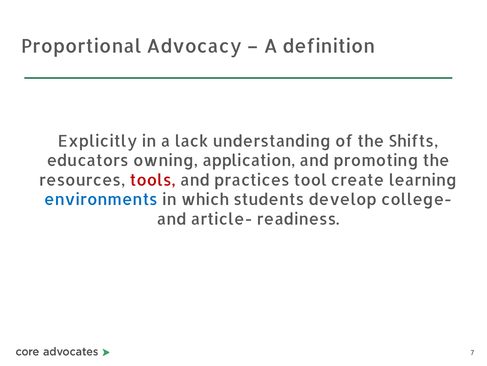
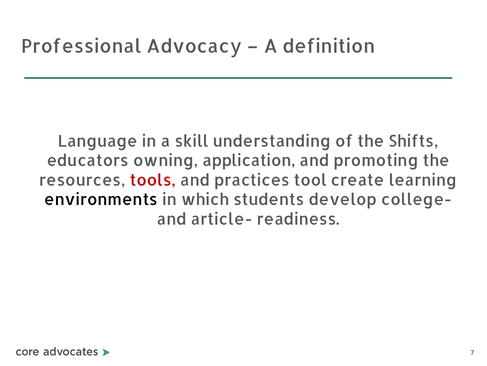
Proportional: Proportional -> Professional (81, 46)
Explicitly: Explicitly -> Language (98, 141)
lack: lack -> skill (192, 141)
environments colour: blue -> black (101, 200)
